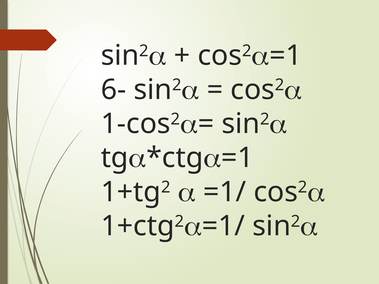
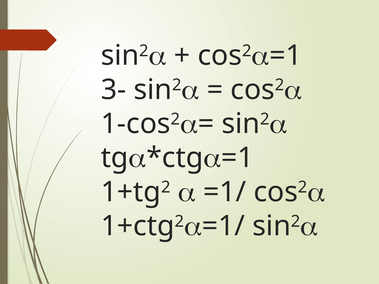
6-: 6- -> 3- (113, 90)
